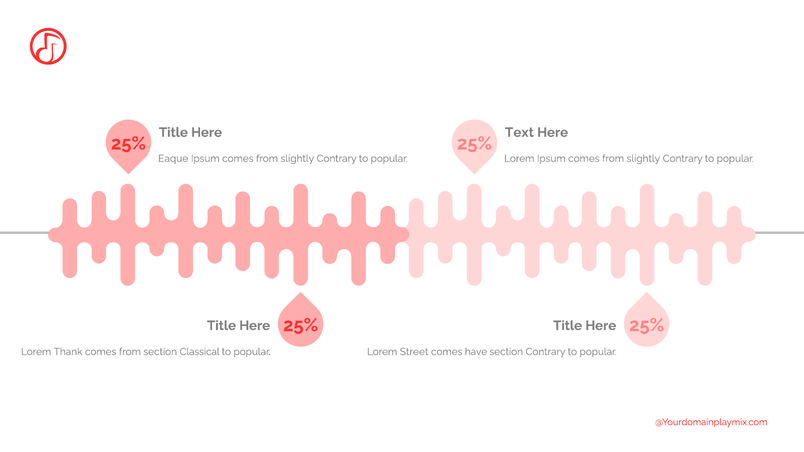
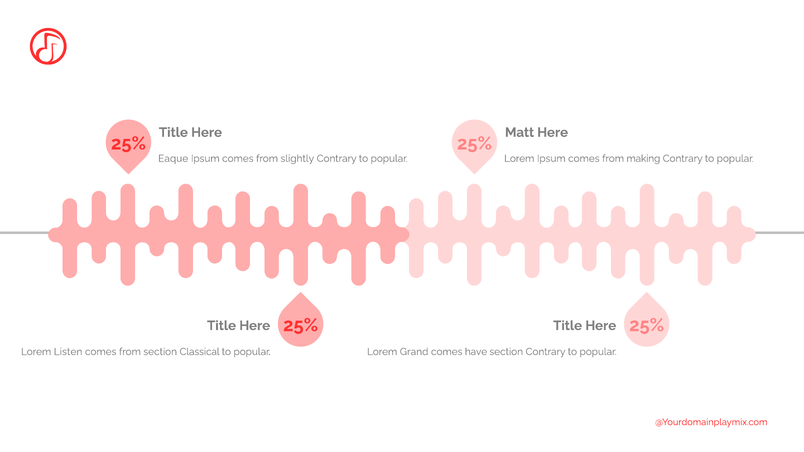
Text: Text -> Matt (520, 132)
slightly: slightly -> making (643, 159)
Thank: Thank -> Listen (68, 352)
Street: Street -> Grand (414, 352)
